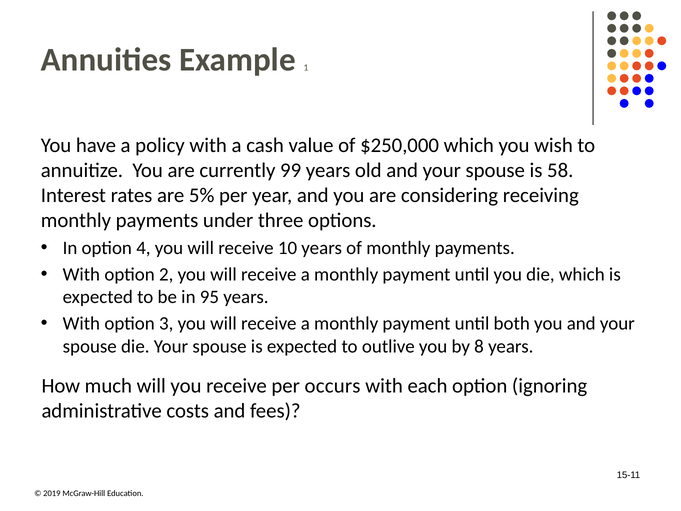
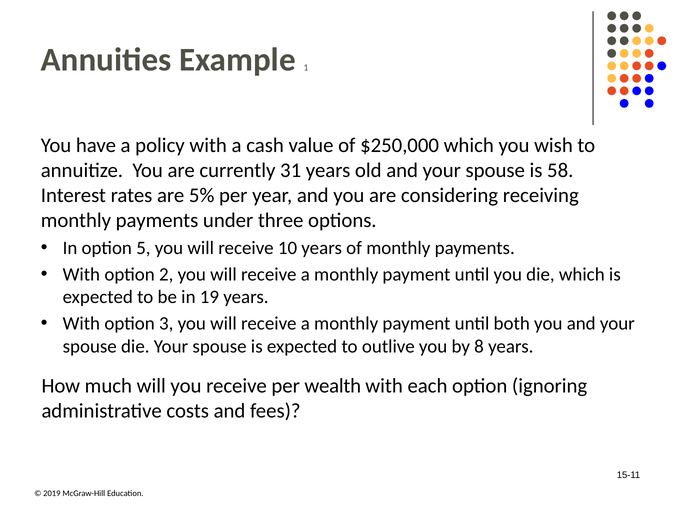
99: 99 -> 31 (291, 170)
4: 4 -> 5 (143, 248)
95: 95 -> 19 (209, 297)
occurs: occurs -> wealth (333, 386)
